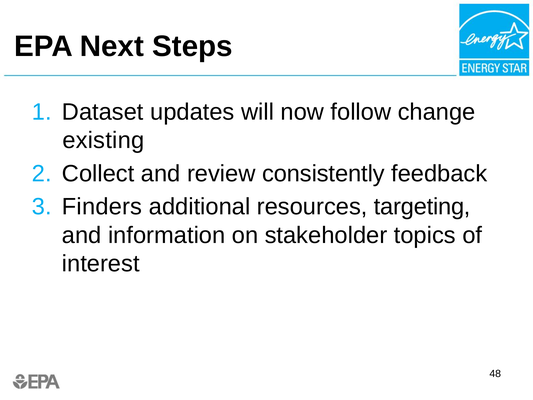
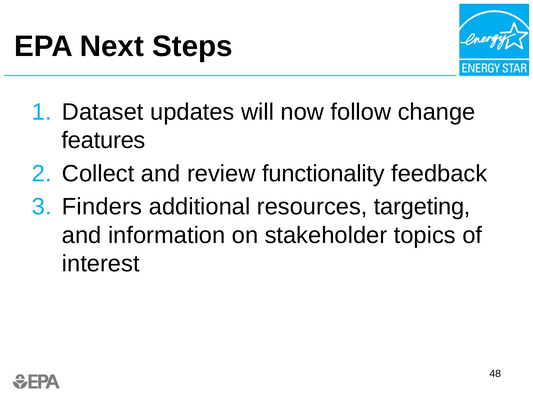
existing: existing -> features (104, 140)
consistently: consistently -> functionality (323, 173)
